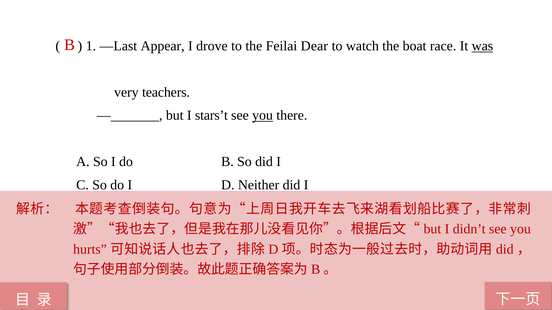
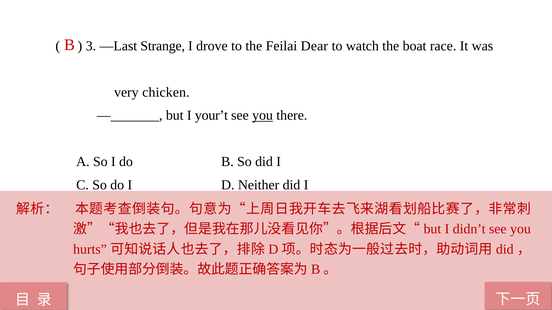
1: 1 -> 3 (91, 46)
Appear: Appear -> Strange (163, 46)
was underline: present -> none (482, 46)
teachers: teachers -> chicken (166, 92)
stars’t: stars’t -> your’t (211, 116)
